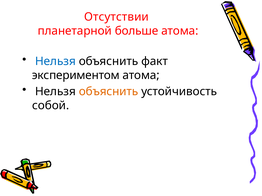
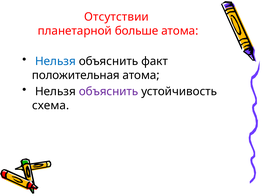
экспериментом: экспериментом -> положительная (76, 75)
объяснить colour: orange -> purple (109, 92)
собой: собой -> схема (51, 106)
